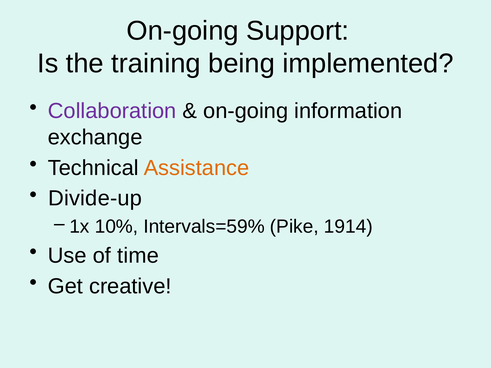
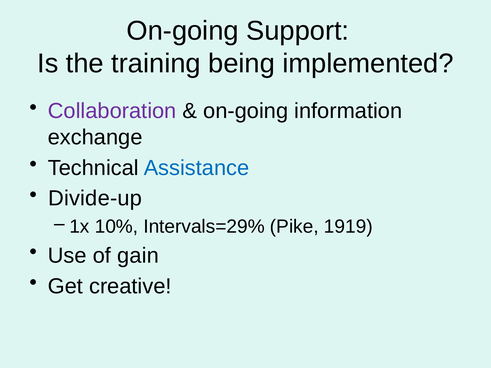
Assistance colour: orange -> blue (196, 168)
Intervals=59%: Intervals=59% -> Intervals=29% (204, 227)
1914: 1914 -> 1919 (348, 227)
time: time -> gain (138, 256)
